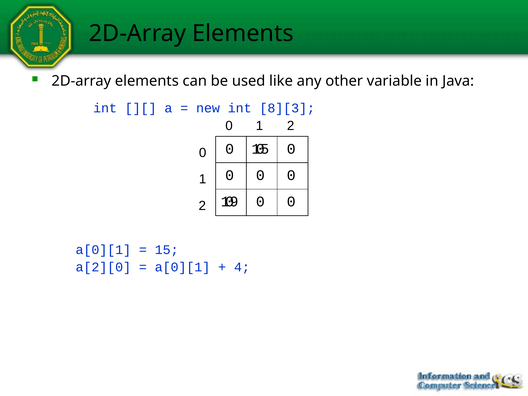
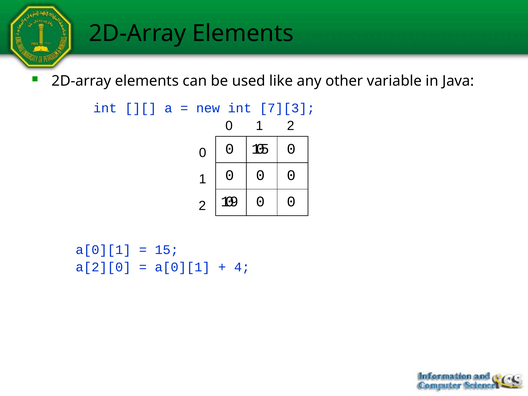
8][3: 8][3 -> 7][3 (287, 108)
